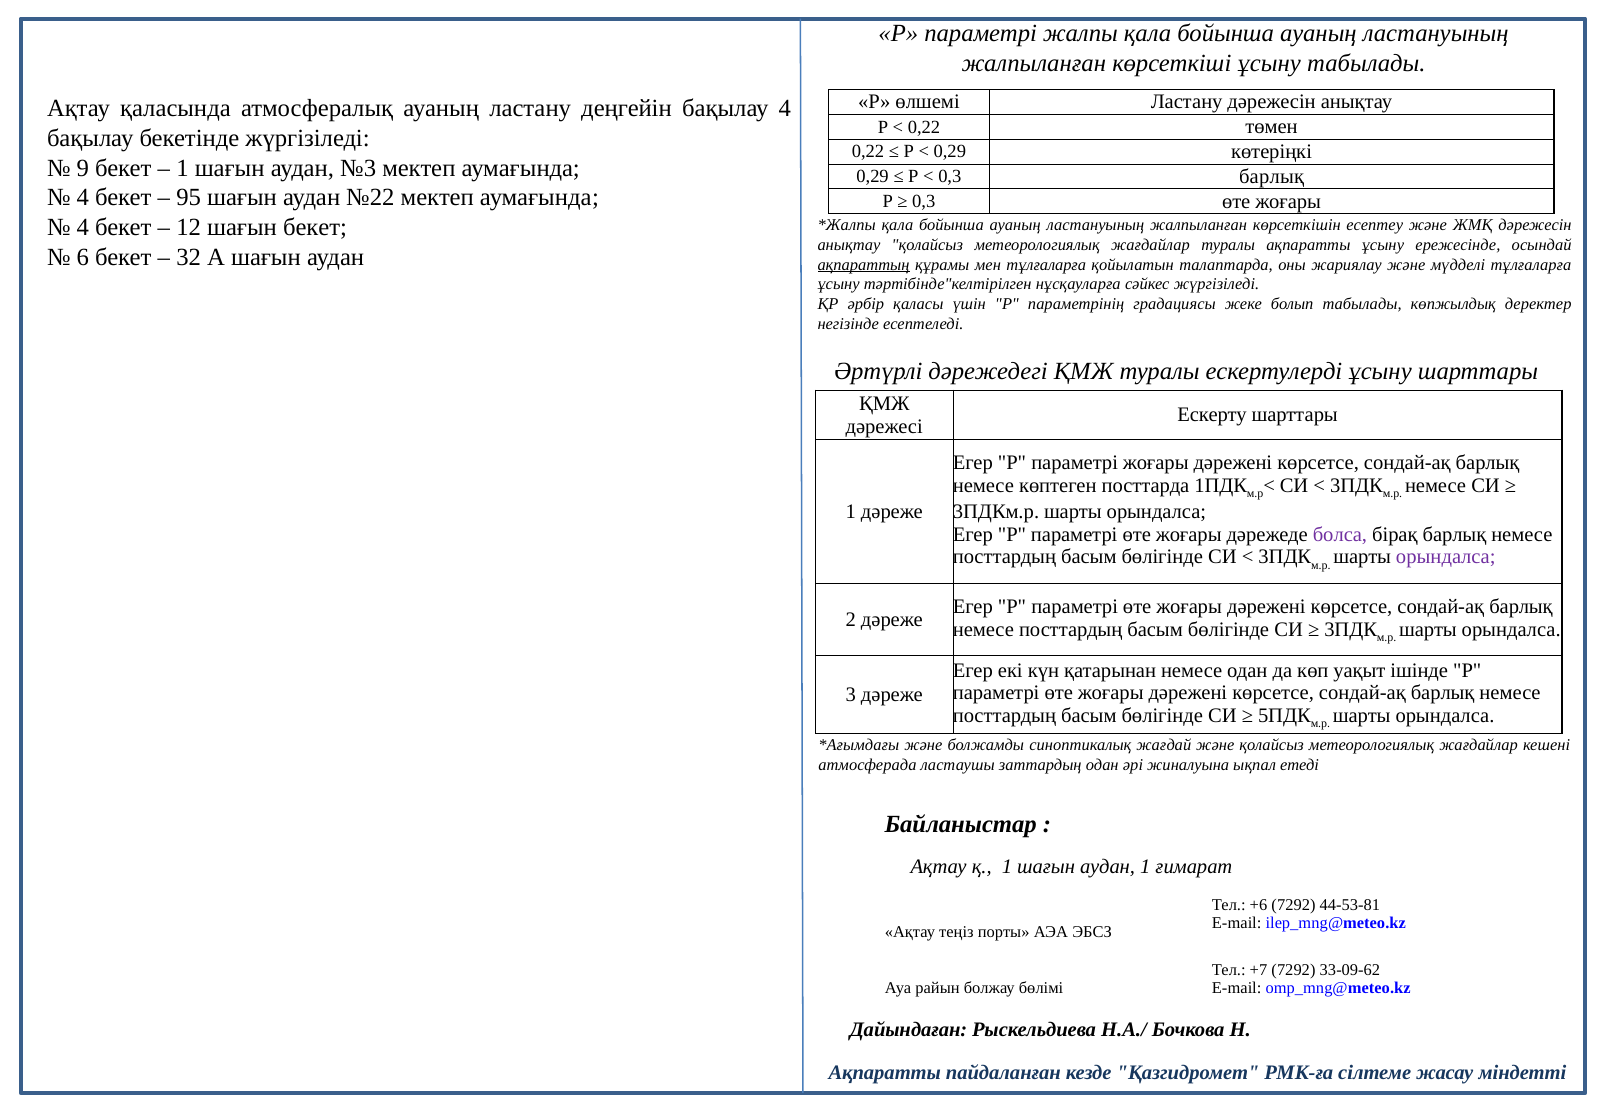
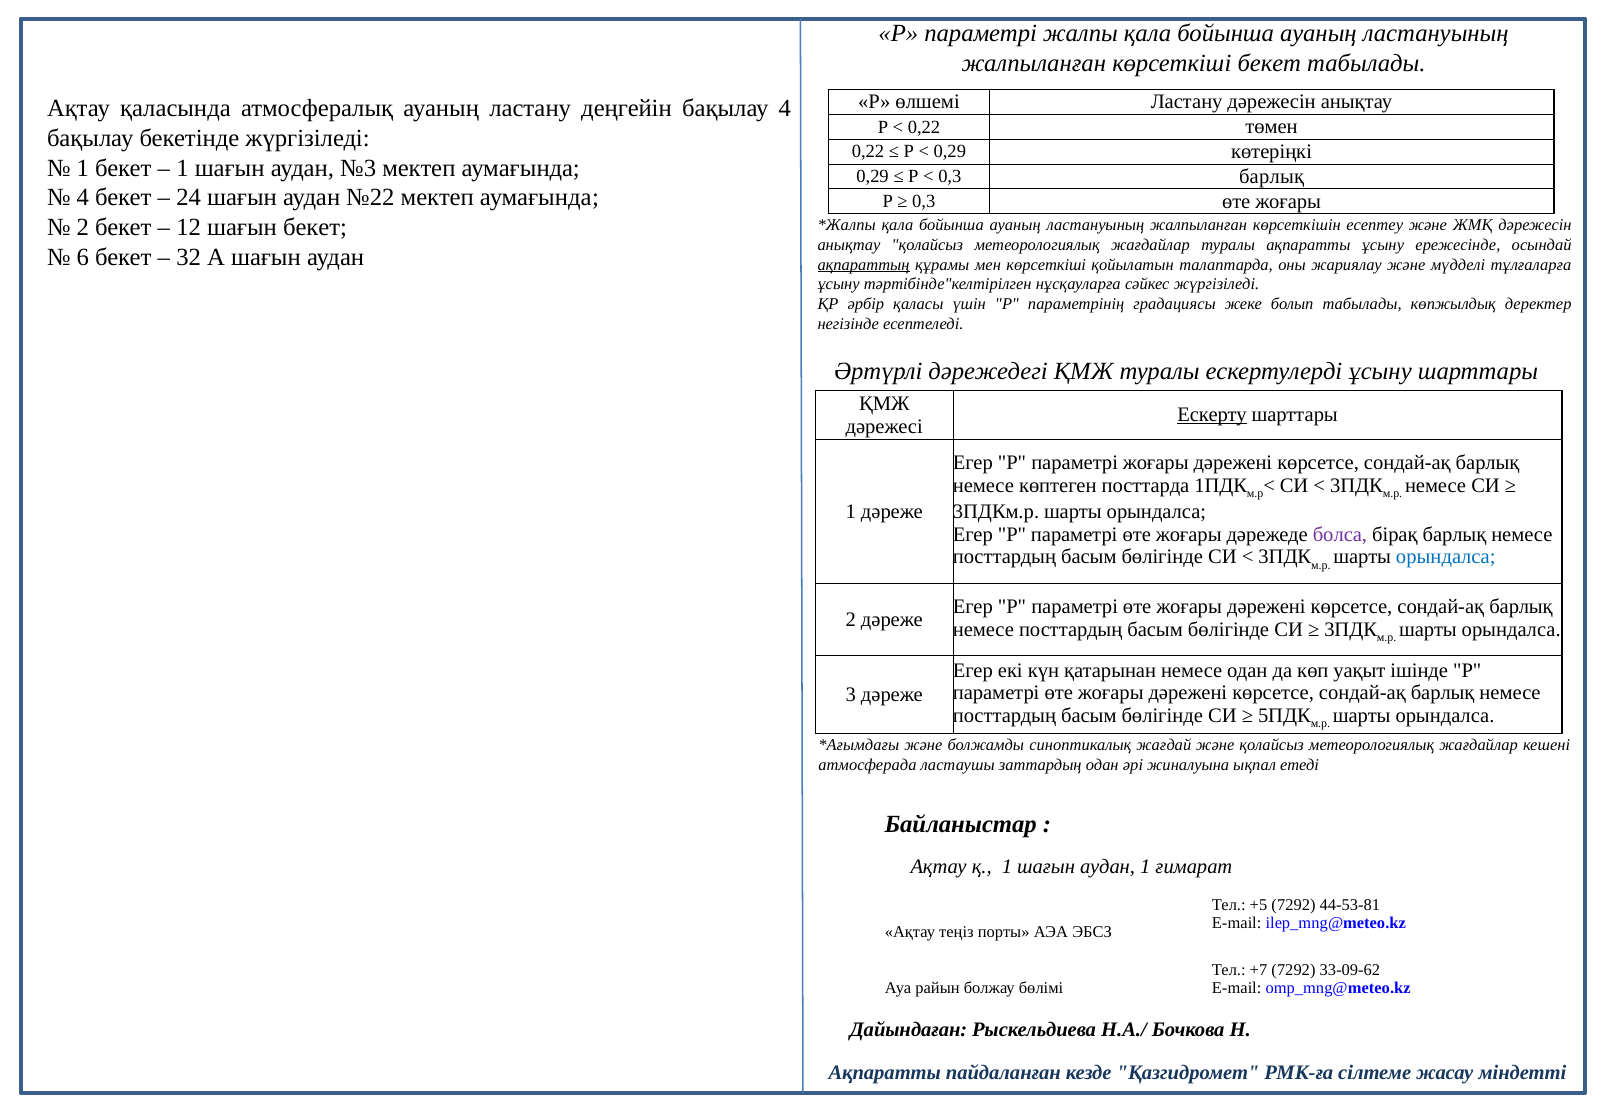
көрсеткіші ұсыну: ұсыну -> бекет (1269, 63)
9: 9 -> 1 (83, 168)
95: 95 -> 24 (189, 198)
4: 4 -> 2 (83, 227)
мен тұлғаларға: тұлғаларға -> көрсеткіші (1046, 265)
Ескерту underline: none -> present (1212, 415)
орындалса colour: purple -> blue (1446, 557)
+6: +6 -> +5 (1258, 905)
